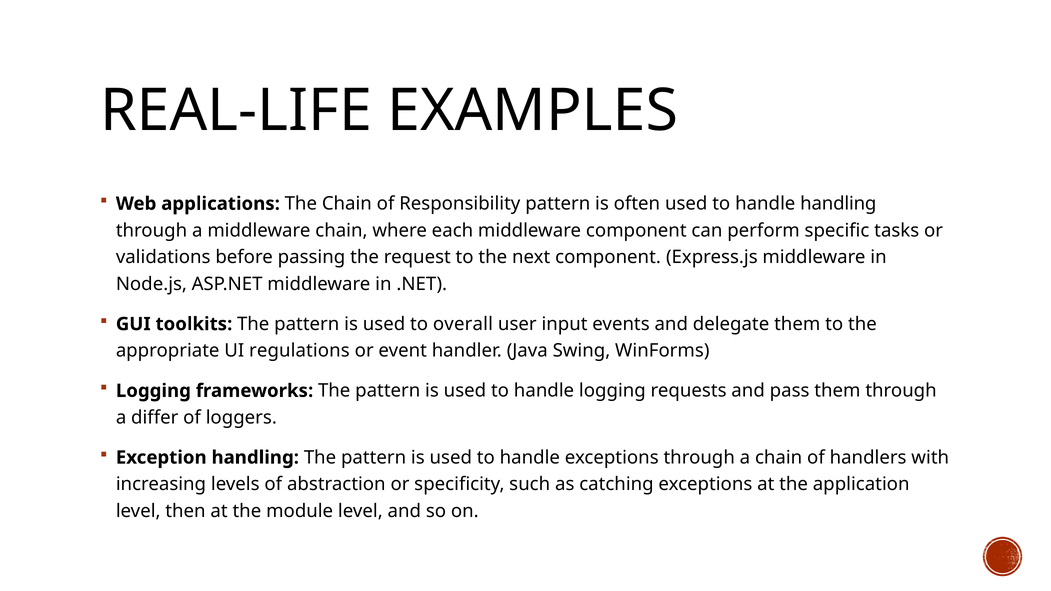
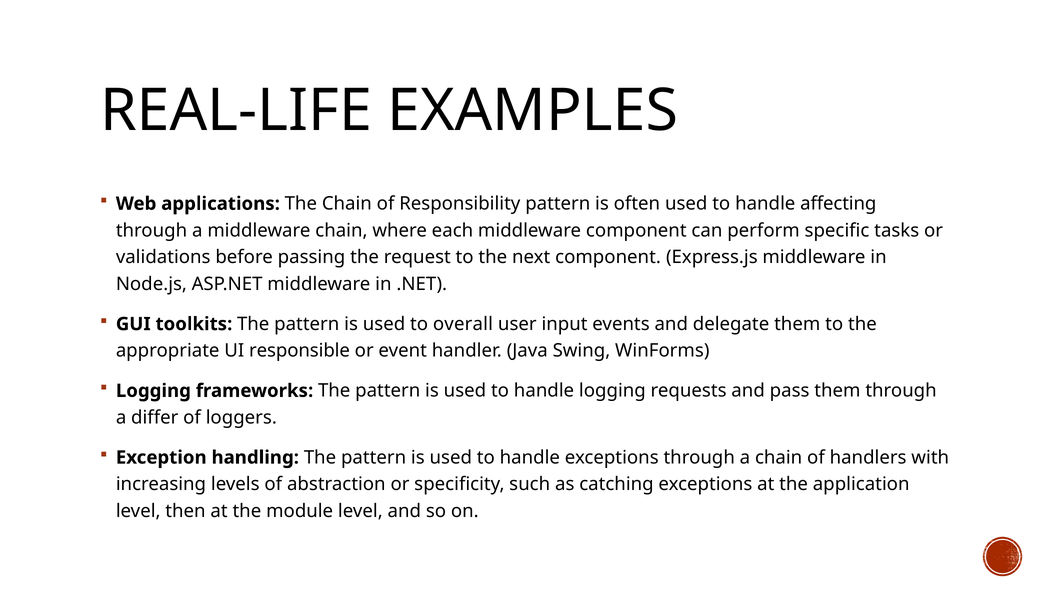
handle handling: handling -> affecting (838, 204)
regulations: regulations -> responsible (300, 351)
